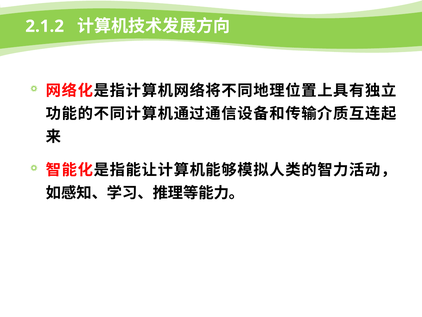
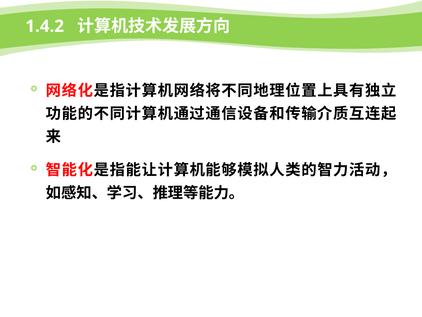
2.1.2: 2.1.2 -> 1.4.2 (45, 26)
